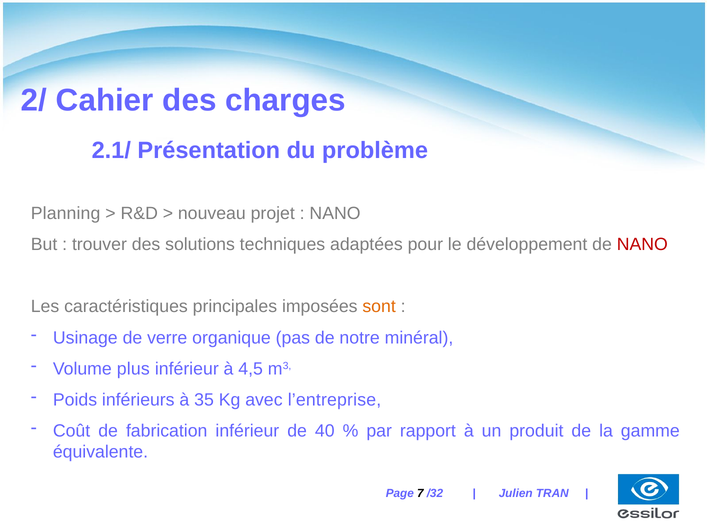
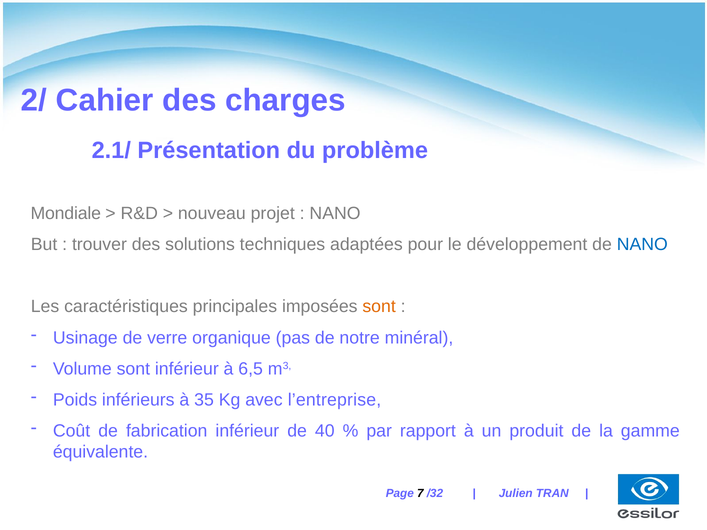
Planning: Planning -> Mondiale (66, 214)
NANO colour: red -> blue (642, 245)
Volume plus: plus -> sont (133, 369)
4,5: 4,5 -> 6,5 (251, 369)
